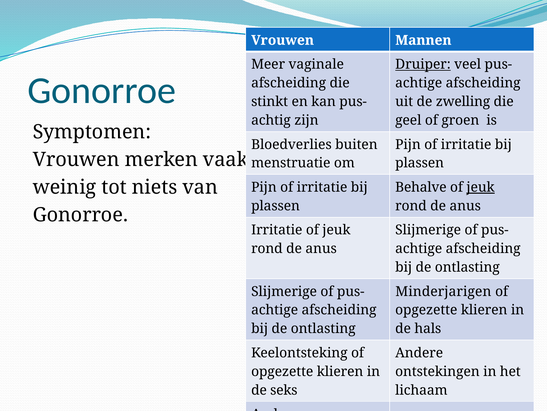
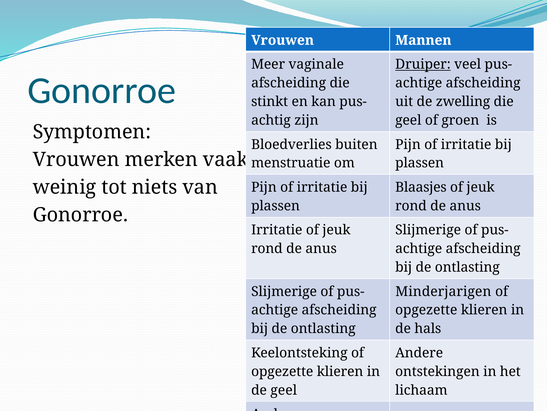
Behalve: Behalve -> Blaasjes (421, 187)
jeuk underline: present -> none (481, 187)
de seks: seks -> geel (284, 389)
